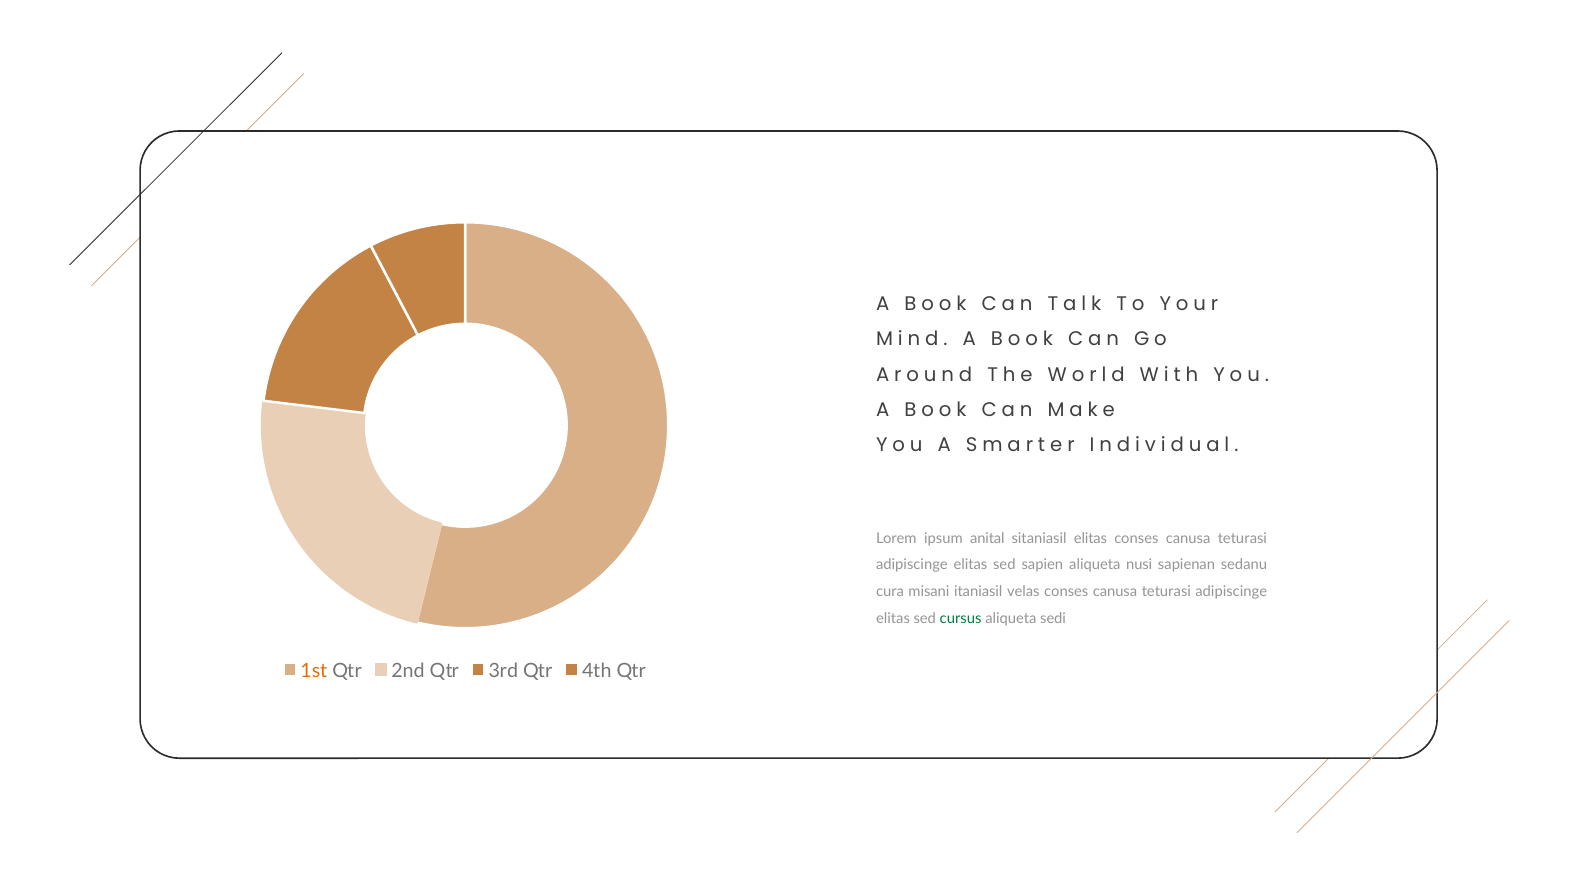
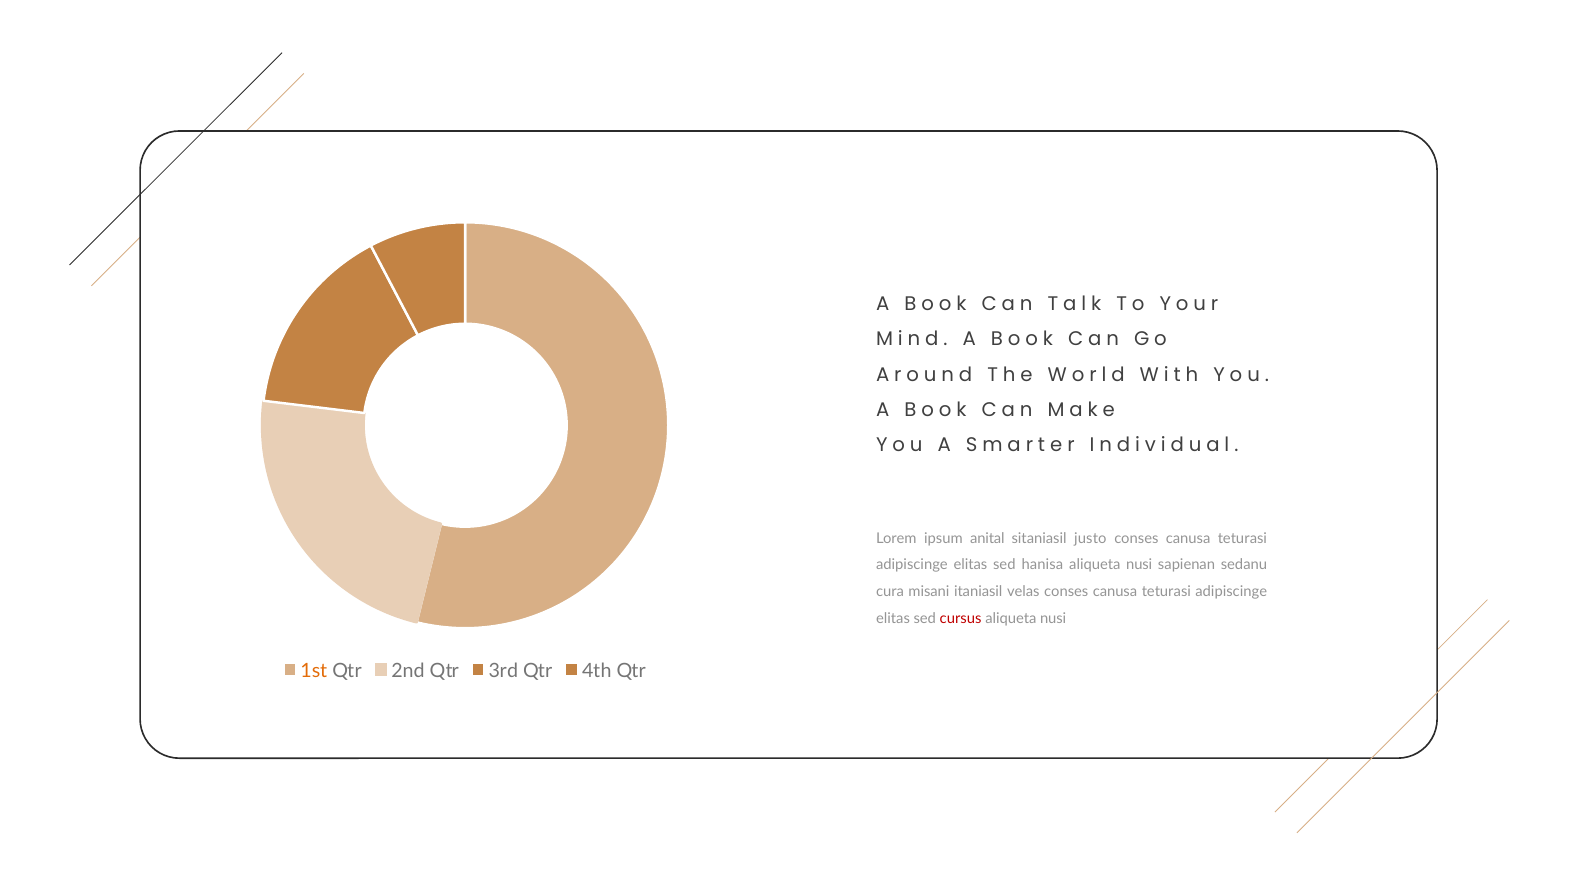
sitaniasil elitas: elitas -> justo (1090, 539)
sapien: sapien -> hanisa (1042, 565)
cursus colour: green -> red (961, 619)
sedi: sedi -> nusi (1053, 619)
